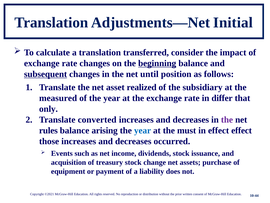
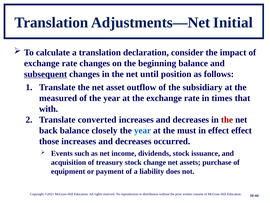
transferred: transferred -> declaration (146, 52)
beginning underline: present -> none (157, 63)
realized: realized -> outflow (142, 87)
differ: differ -> times (222, 98)
only: only -> with (49, 109)
the colour: purple -> red (227, 119)
rules: rules -> back (48, 130)
arising: arising -> closely (105, 130)
